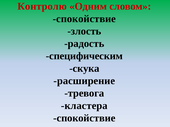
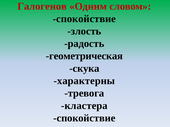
Контролю: Контролю -> Галогенов (42, 6)
специфическим: специфическим -> геометрическая (84, 56)
расширение: расширение -> характерны (84, 81)
